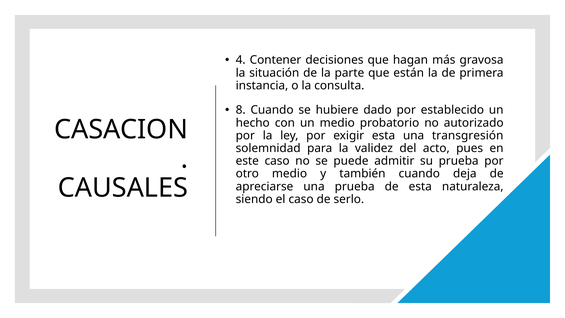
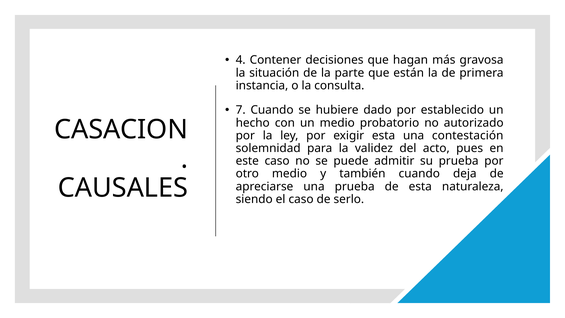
8: 8 -> 7 (241, 110)
transgresión: transgresión -> contestación (468, 135)
